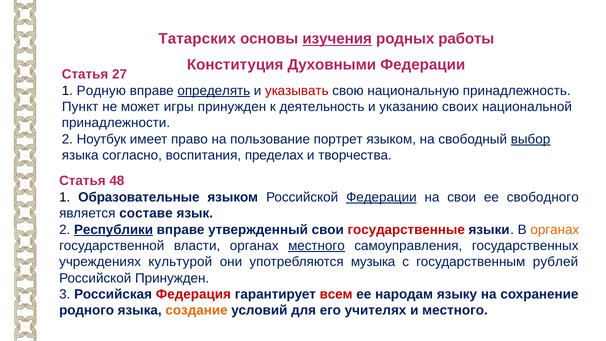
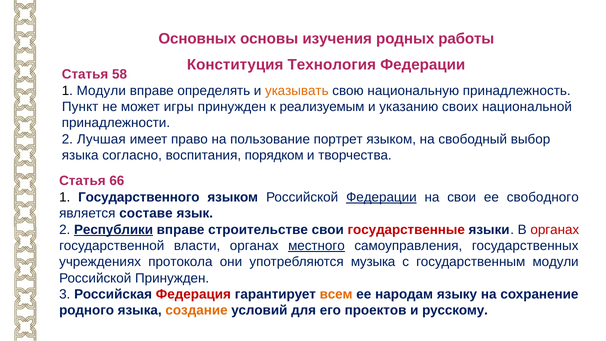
Татарских: Татарских -> Основных (197, 39)
изучения underline: present -> none (337, 39)
Духовными: Духовными -> Технология (332, 65)
27: 27 -> 58 (120, 74)
1 Родную: Родную -> Модули (101, 91)
определять underline: present -> none (214, 91)
указывать colour: red -> orange (297, 91)
деятельность: деятельность -> реализуемым (322, 107)
Ноутбук: Ноутбук -> Лучшая (101, 139)
выбор underline: present -> none (531, 139)
пределах: пределах -> порядком (274, 155)
48: 48 -> 66 (117, 181)
Образовательные: Образовательные -> Государственного (139, 197)
утвержденный: утвержденный -> строительстве (258, 230)
органах colour: orange -> red (555, 230)
культурой: культурой -> протокола (180, 262)
государственным рублей: рублей -> модули (556, 262)
всем colour: red -> orange (336, 294)
учителях: учителях -> проектов (376, 310)
и местного: местного -> русскому (455, 310)
